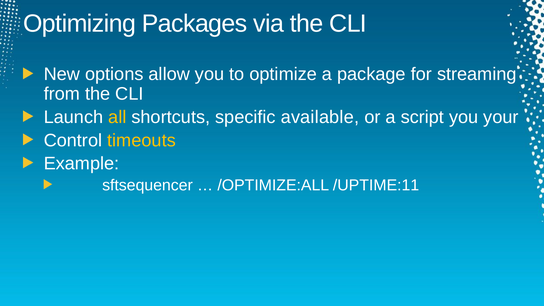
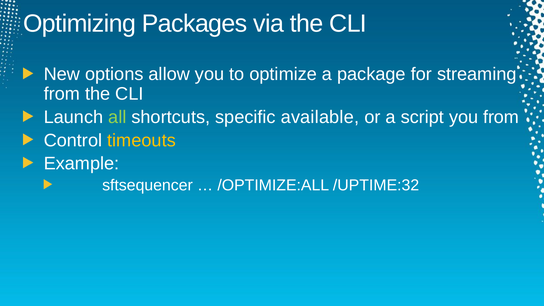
all colour: yellow -> light green (117, 117)
you your: your -> from (501, 117)
/UPTIME:11: /UPTIME:11 -> /UPTIME:32 (376, 185)
